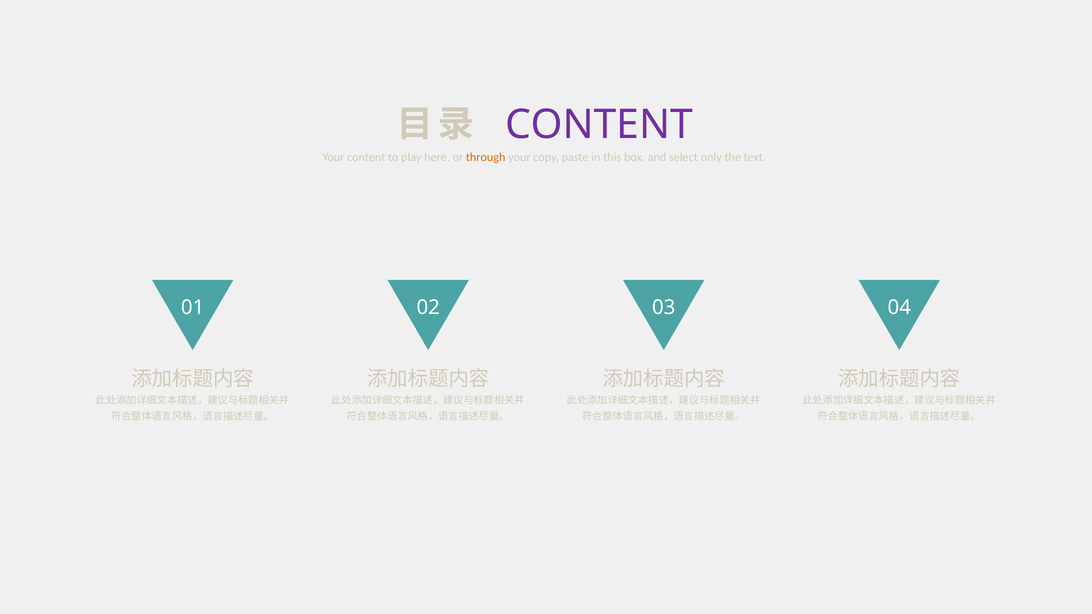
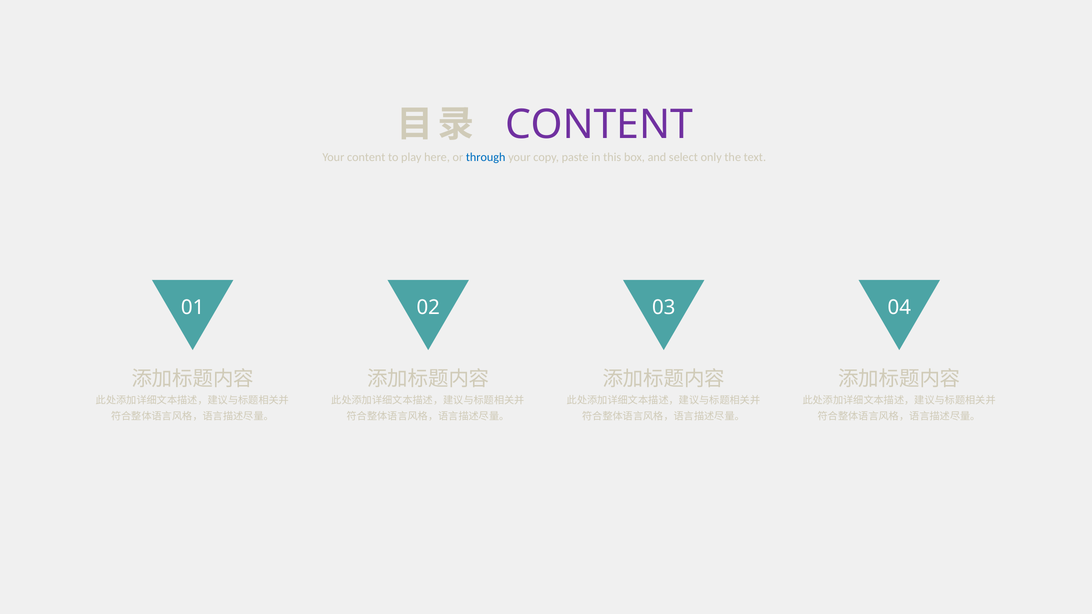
through colour: orange -> blue (486, 157)
